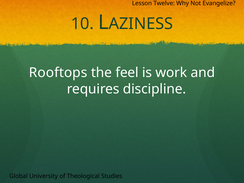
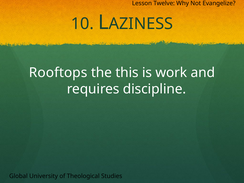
feel: feel -> this (127, 73)
